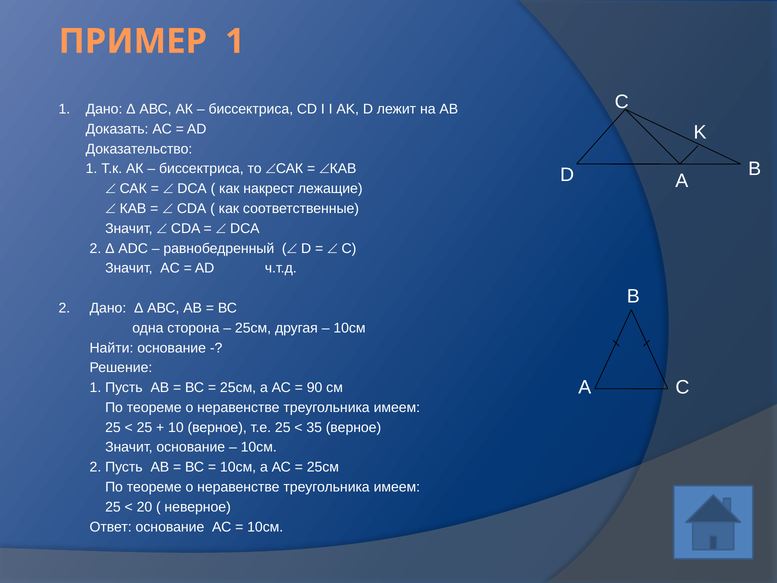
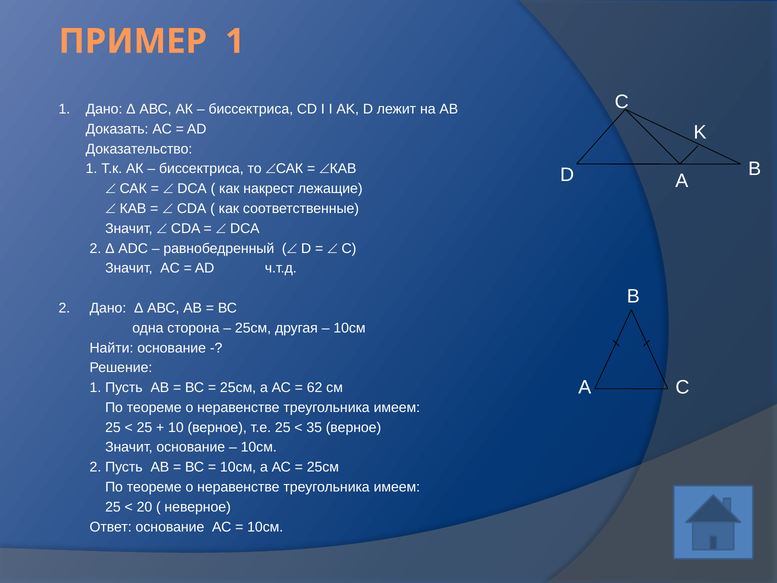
90: 90 -> 62 (315, 388)
